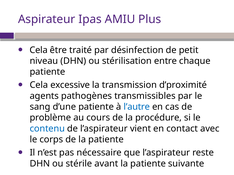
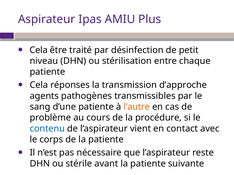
excessive: excessive -> réponses (70, 85)
d’proximité: d’proximité -> d’approche (183, 85)
l’autre colour: blue -> orange (137, 107)
